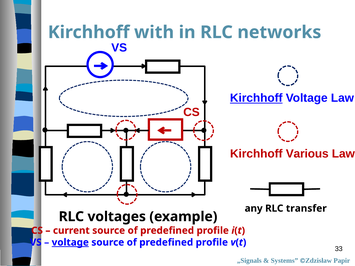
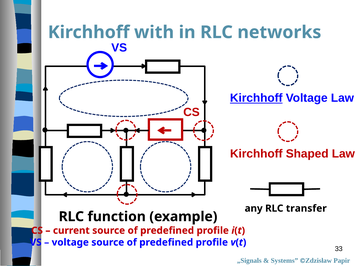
Various: Various -> Shaped (307, 154)
voltages: voltages -> function (117, 217)
voltage underline: present -> none (70, 243)
